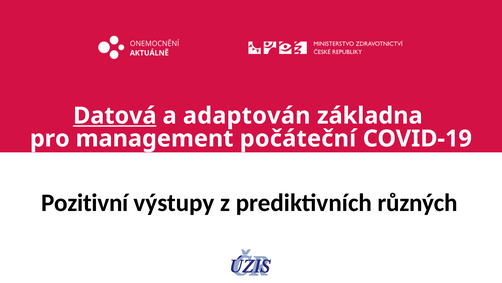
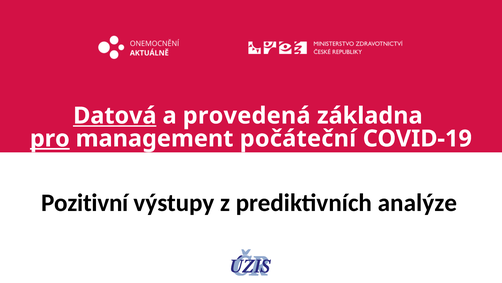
adaptován: adaptován -> provedená (247, 115)
pro underline: none -> present (50, 138)
různých: různých -> analýze (417, 202)
